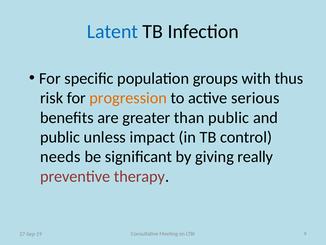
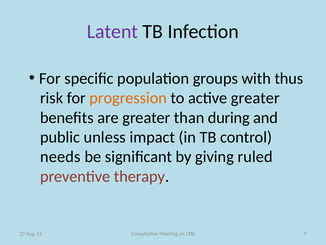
Latent colour: blue -> purple (113, 32)
active serious: serious -> greater (255, 98)
than public: public -> during (229, 117)
really: really -> ruled (255, 157)
